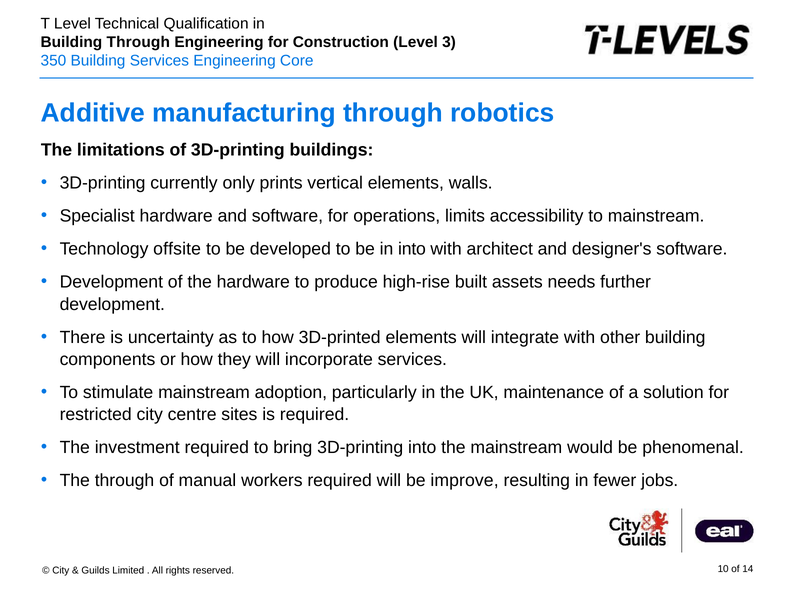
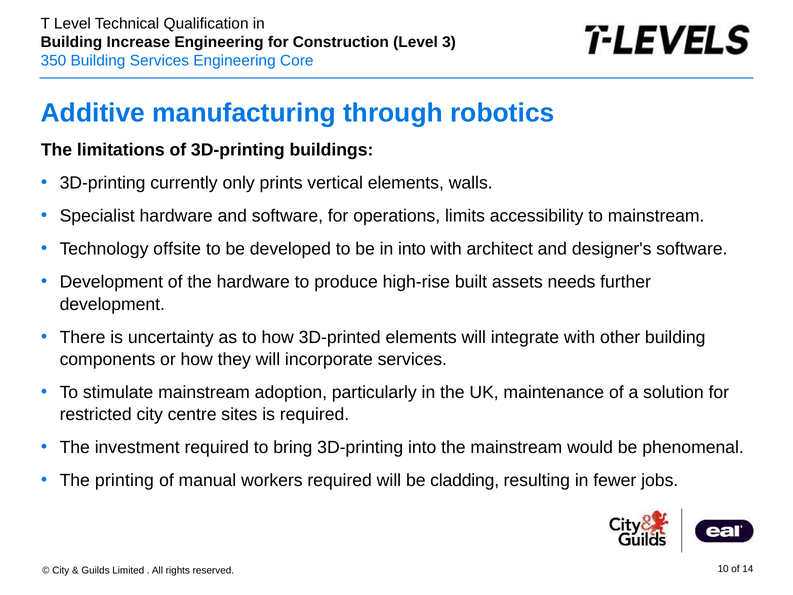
Building Through: Through -> Increase (138, 42)
The through: through -> printing (124, 480)
improve: improve -> cladding (465, 480)
